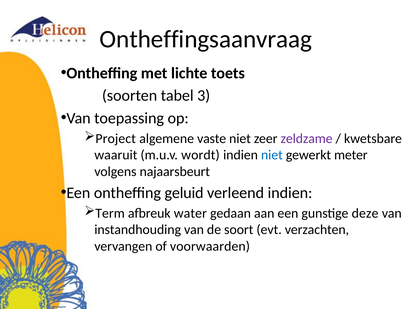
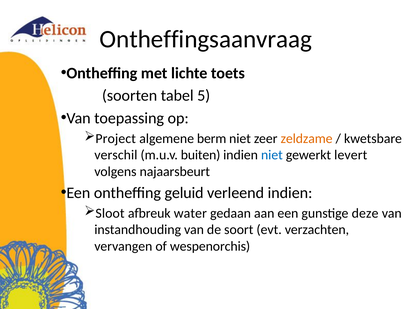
3: 3 -> 5 (204, 96)
vaste: vaste -> berm (212, 139)
zeldzame colour: purple -> orange (307, 139)
waaruit: waaruit -> verschil (116, 155)
wordt: wordt -> buiten (201, 155)
meter: meter -> levert (351, 155)
Term: Term -> Sloot (110, 213)
voorwaarden: voorwaarden -> wespenorchis (210, 246)
